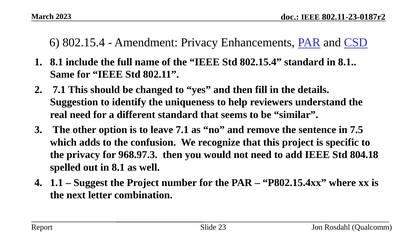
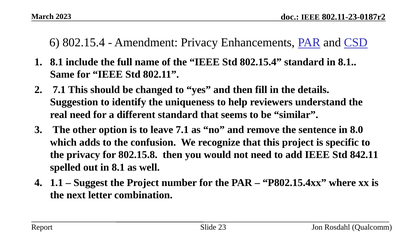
7.5: 7.5 -> 8.0 (357, 130)
968.97.3: 968.97.3 -> 802.15.8 (138, 155)
804.18: 804.18 -> 842.11 (364, 155)
